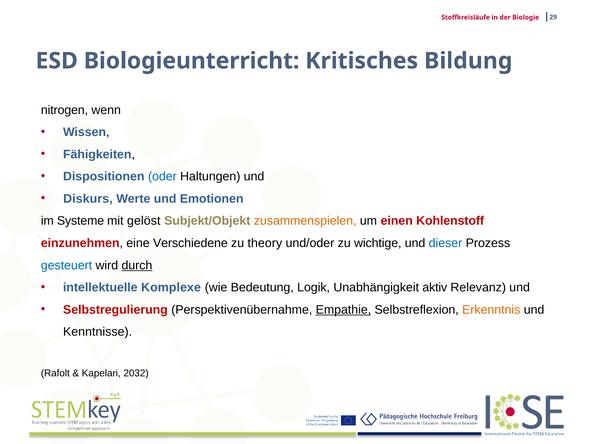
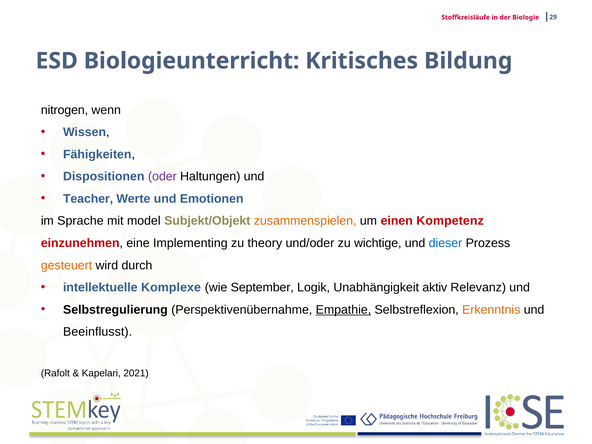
oder colour: blue -> purple (162, 177)
Diskurs: Diskurs -> Teacher (88, 199)
Systeme: Systeme -> Sprache (80, 221)
gelöst: gelöst -> model (144, 221)
Kohlenstoff: Kohlenstoff -> Kompetenz (450, 221)
Verschiedene: Verschiedene -> Implementing (190, 243)
gesteuert colour: blue -> orange (66, 265)
durch underline: present -> none (137, 265)
Bedeutung: Bedeutung -> September (262, 287)
Selbstregulierung colour: red -> black (115, 310)
Kenntnisse: Kenntnisse -> Beeinflusst (98, 332)
2032: 2032 -> 2021 (136, 373)
